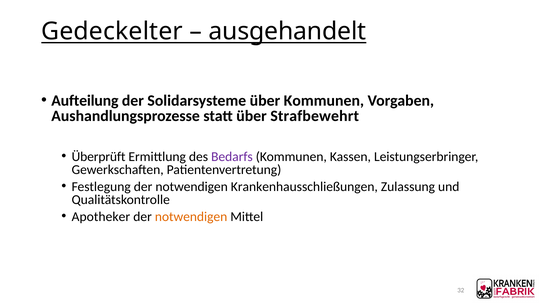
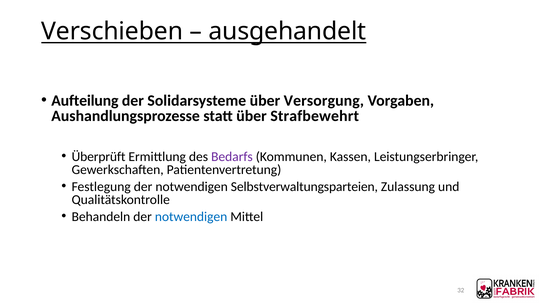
Gedeckelter: Gedeckelter -> Verschieben (112, 31)
über Kommunen: Kommunen -> Versorgung (324, 101)
Krankenhausschließungen: Krankenhausschließungen -> Selbstverwaltungsparteien (304, 187)
Apotheker: Apotheker -> Behandeln (101, 217)
notwendigen colour: orange -> blue (191, 217)
